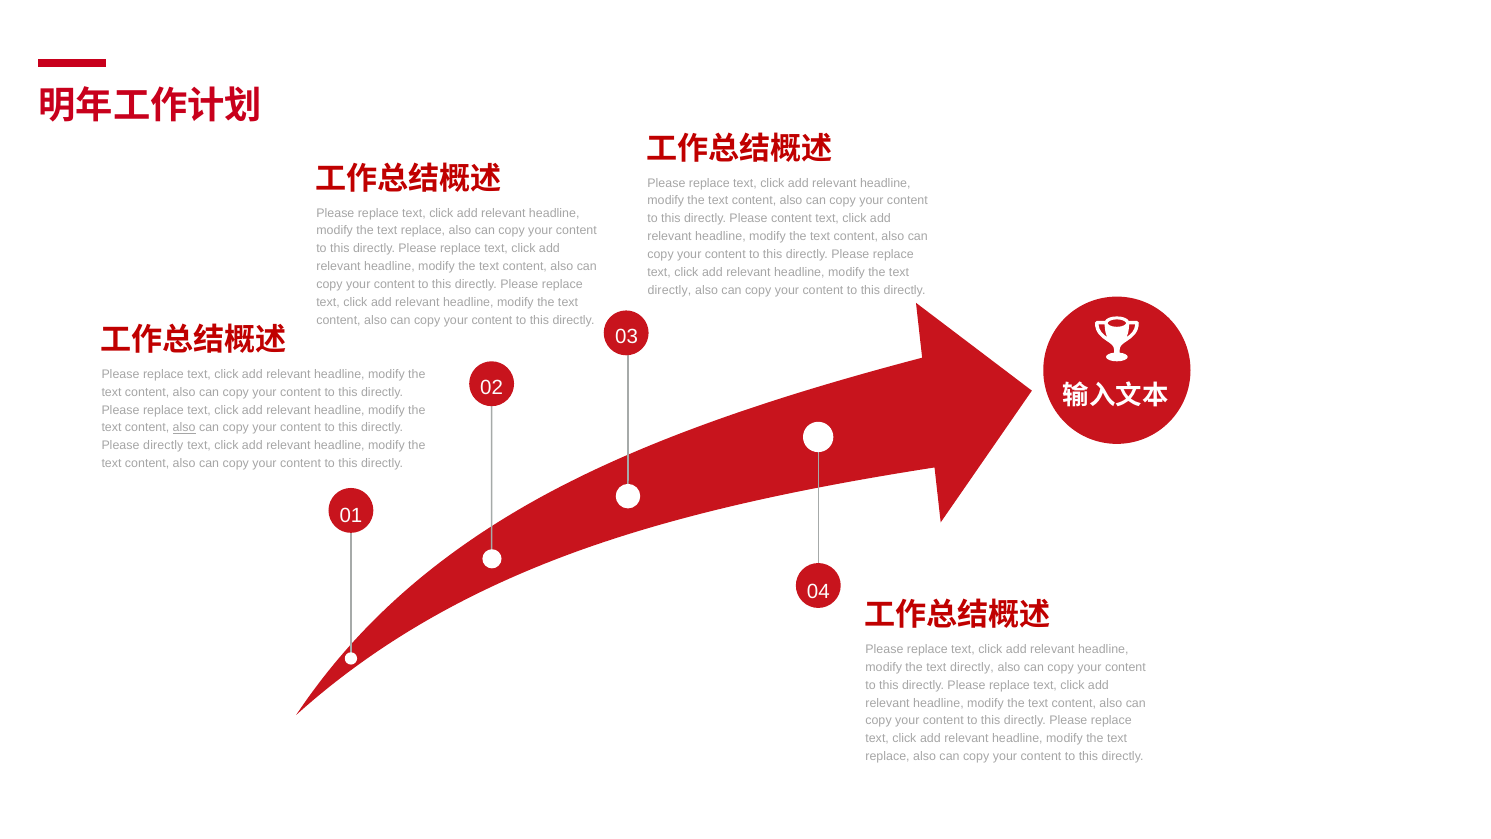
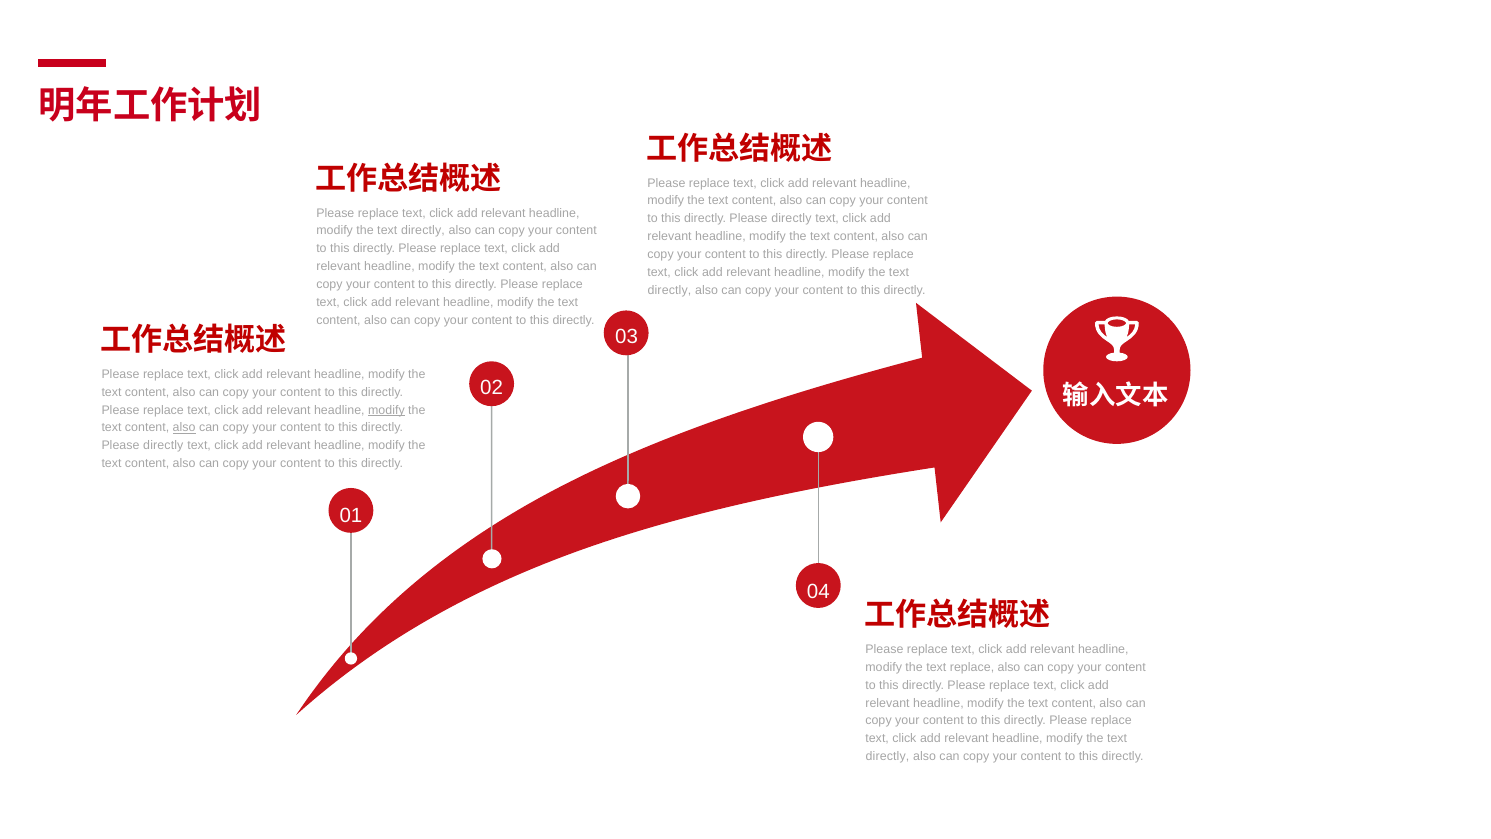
content: content -> directly (791, 219)
replace: replace -> directly (423, 231)
modify underline: none -> present (386, 410)
directly: directly -> replace (972, 667)
replace: replace -> directly (887, 756)
